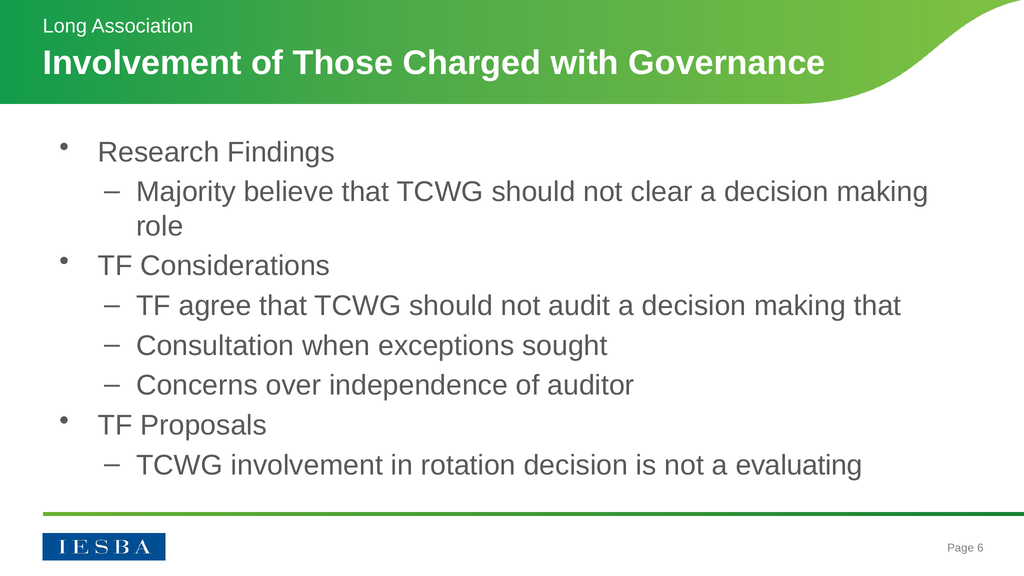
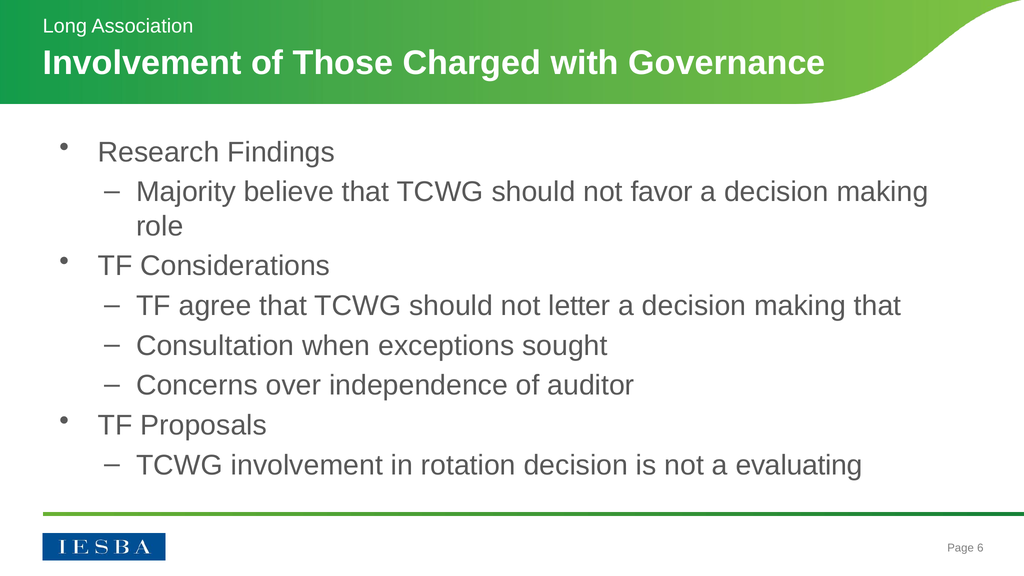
clear: clear -> favor (662, 192)
audit: audit -> letter (579, 306)
